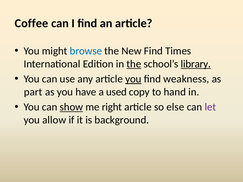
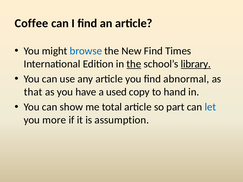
you underline: present -> none (133, 79)
weakness: weakness -> abnormal (186, 79)
part: part -> that (33, 92)
show underline: present -> none (71, 107)
right: right -> total (112, 107)
else: else -> part (175, 107)
let colour: purple -> blue (210, 107)
allow: allow -> more (54, 120)
background: background -> assumption (122, 120)
